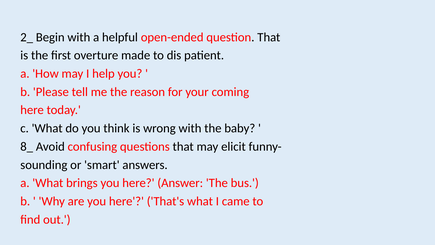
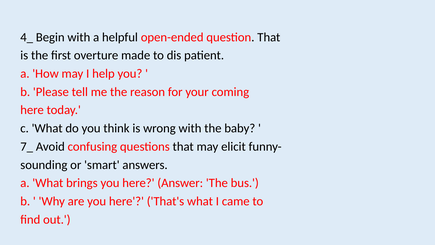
2_: 2_ -> 4_ (27, 37)
8_: 8_ -> 7_ (27, 146)
